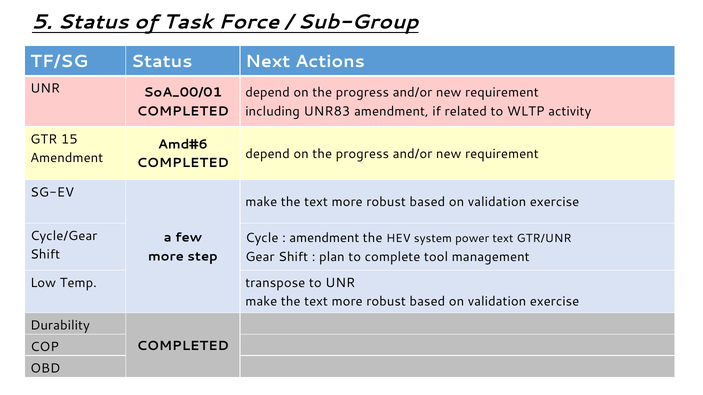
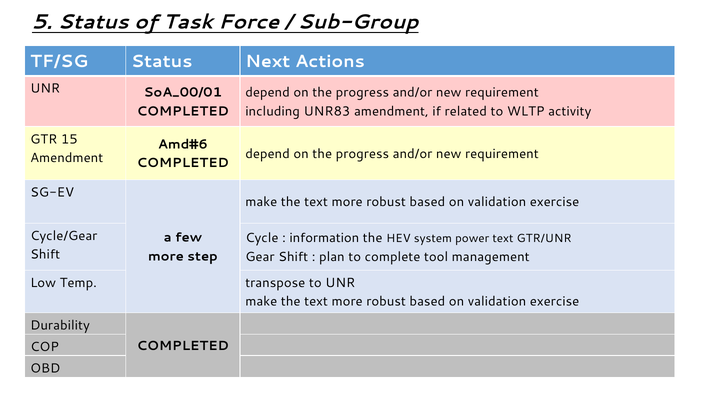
amendment: amendment -> information (324, 238)
